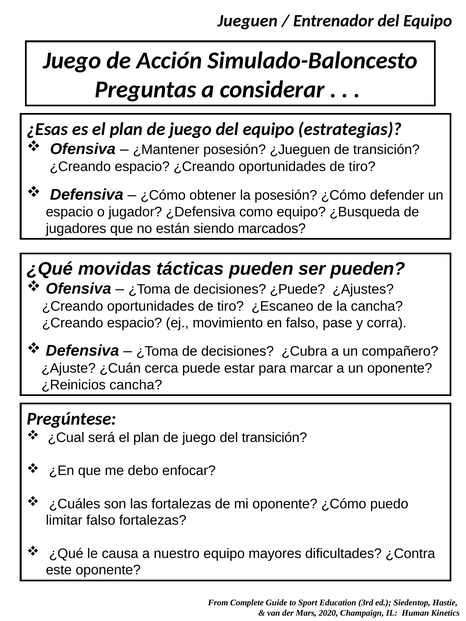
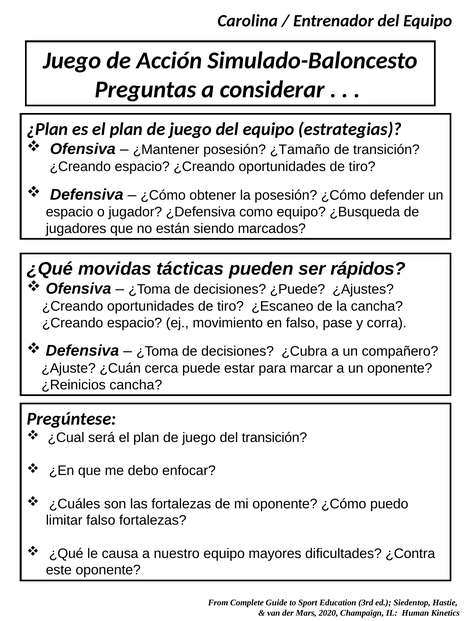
Jueguen: Jueguen -> Carolina (248, 21)
¿Esas: ¿Esas -> ¿Plan (47, 129)
¿Jueguen: ¿Jueguen -> ¿Tamaño (300, 150)
ser pueden: pueden -> rápidos (368, 269)
